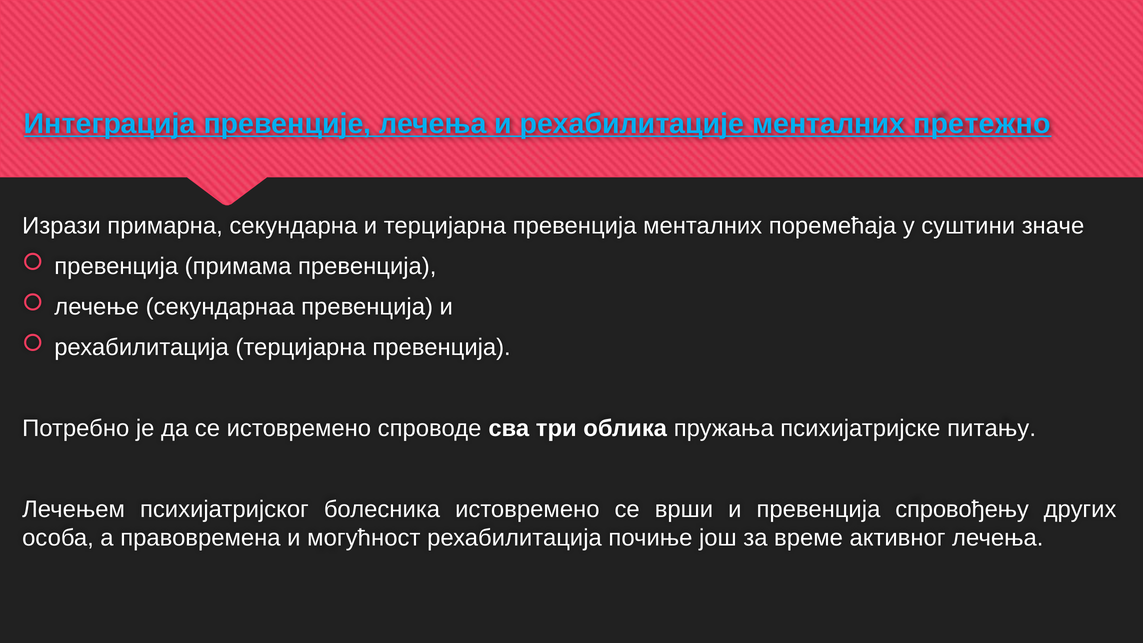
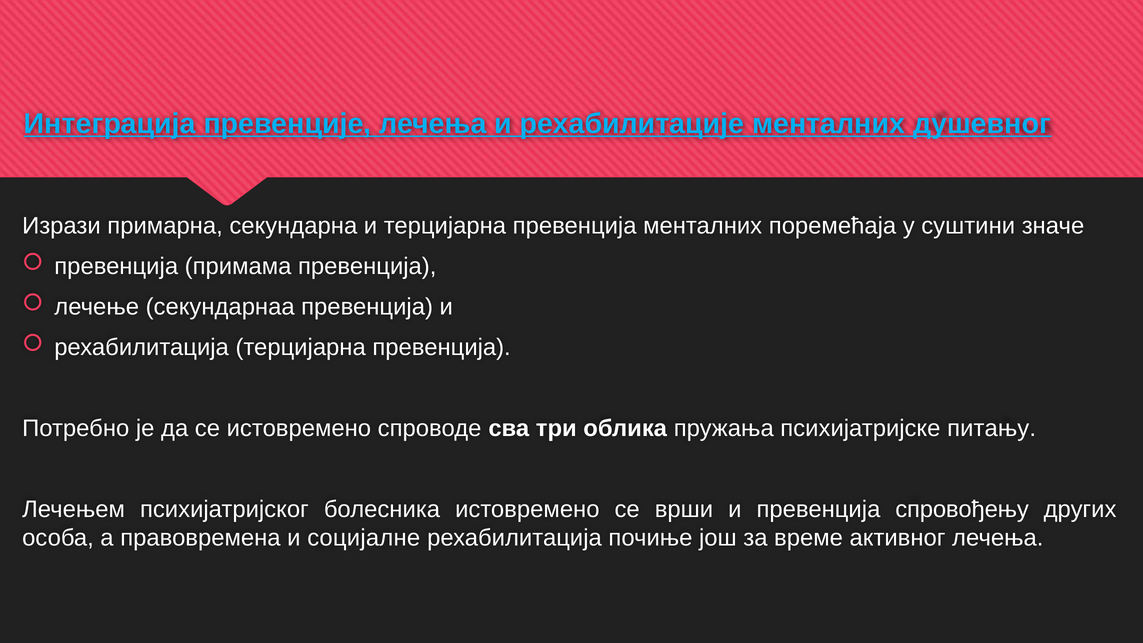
претежно: претежно -> душевног (982, 124)
могућност: могућност -> социјалне (364, 538)
